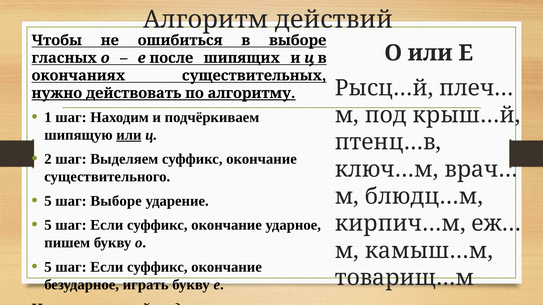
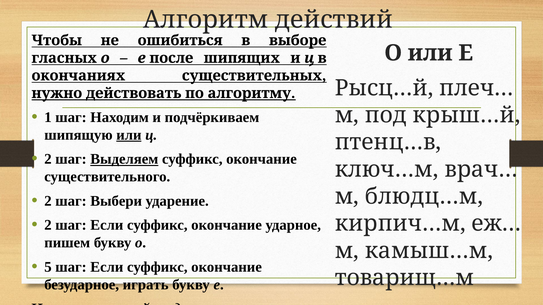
Выделяем underline: none -> present (124, 159)
5: 5 -> 2 (48, 201)
шаг Выборе: Выборе -> Выбери (116, 201)
5: 5 -> 2 (48, 225)
